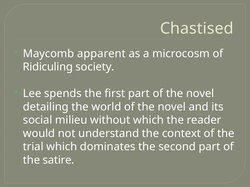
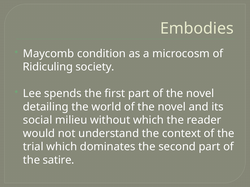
Chastised: Chastised -> Embodies (197, 28)
apparent: apparent -> condition (101, 54)
